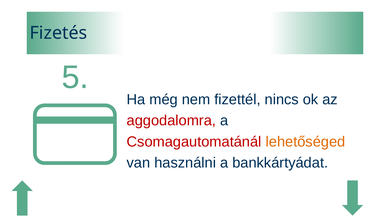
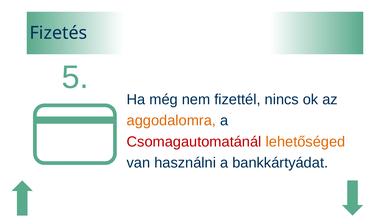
aggodalomra colour: red -> orange (171, 120)
